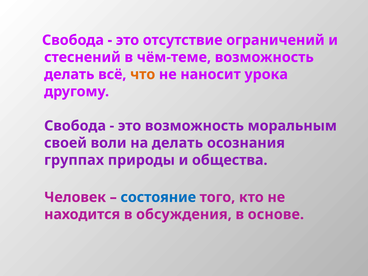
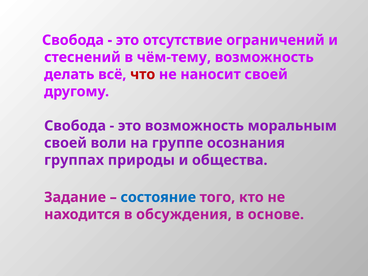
чём-теме: чём-теме -> чём-тему (174, 57)
что colour: orange -> red (143, 74)
наносит урока: урока -> своей (266, 74)
на делать: делать -> группе (178, 143)
Человек: Человек -> Задание (75, 197)
